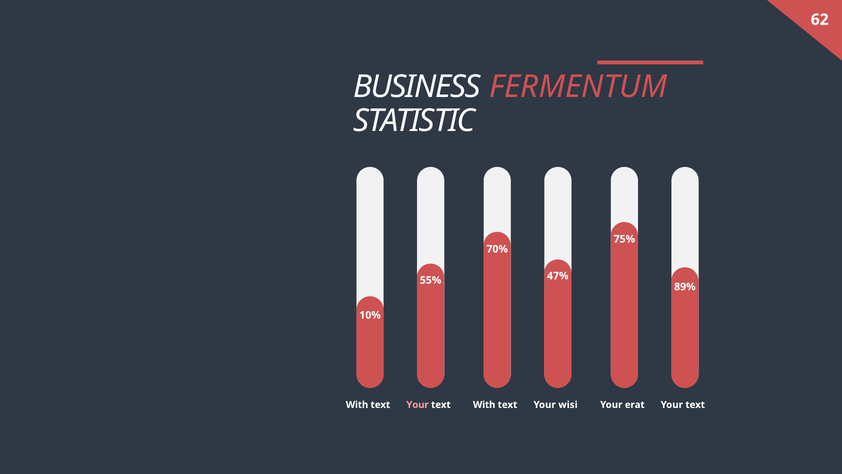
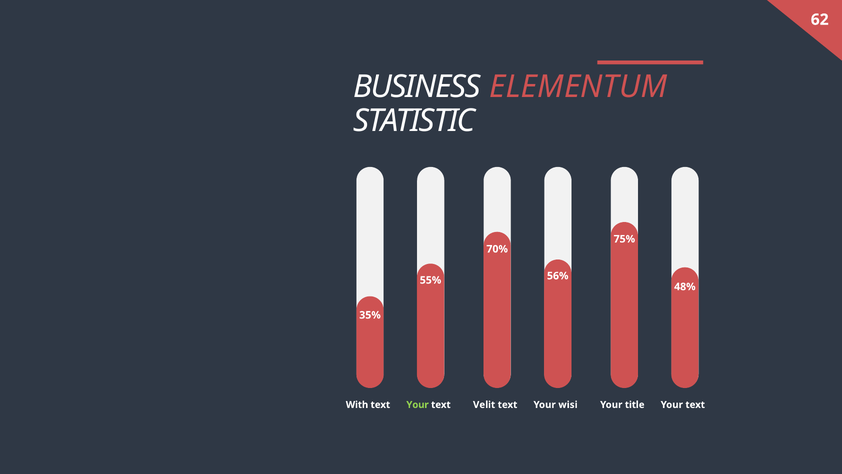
FERMENTUM: FERMENTUM -> ELEMENTUM (578, 87)
47%: 47% -> 56% (558, 276)
89%: 89% -> 48% (685, 287)
10%: 10% -> 35% (370, 315)
Your colour: pink -> light green (418, 404)
text With: With -> Velit (484, 404)
erat: erat -> title (635, 404)
